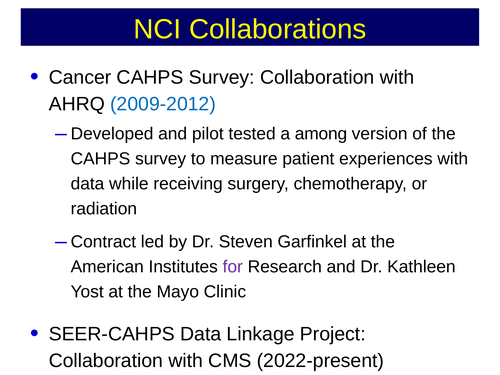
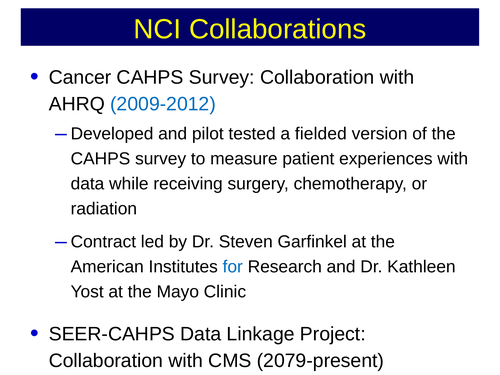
among: among -> fielded (321, 134)
for colour: purple -> blue (233, 267)
2022-present: 2022-present -> 2079-present (320, 361)
